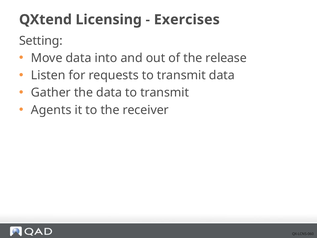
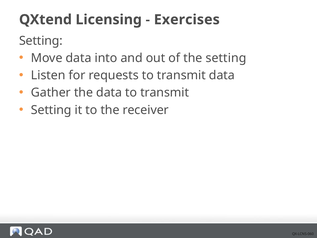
the release: release -> setting (226, 58)
Agents: Agents -> Setting (51, 110)
